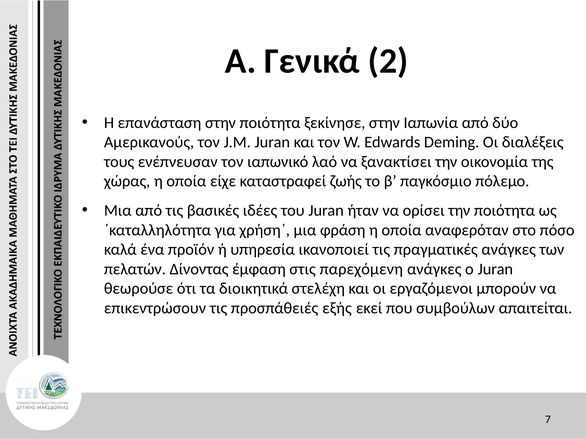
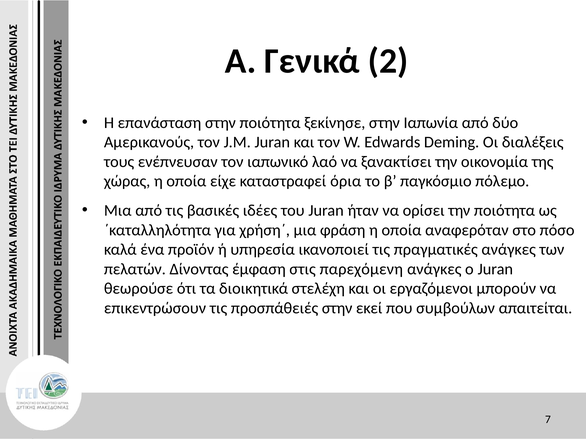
ζωής: ζωής -> όρια (346, 181)
προσπάθειές εξής: εξής -> στην (337, 308)
